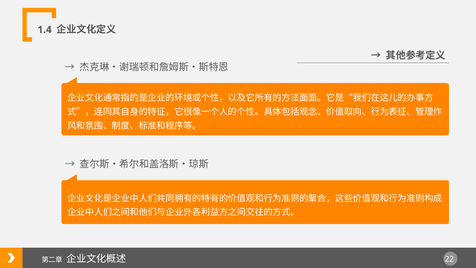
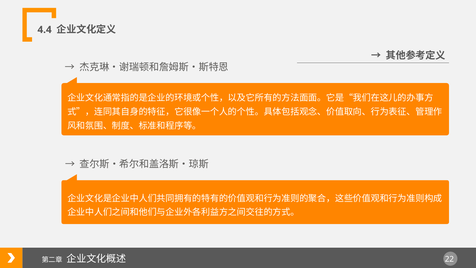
1.4: 1.4 -> 4.4 (45, 30)
